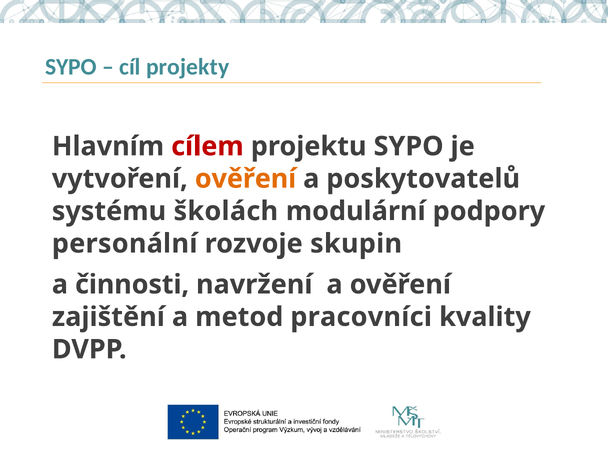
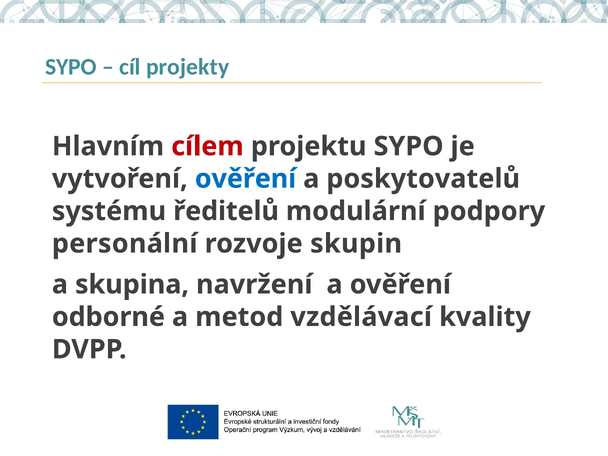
ověření colour: orange -> blue (246, 179)
školách: školách -> ředitelů (226, 211)
činnosti: činnosti -> skupina (132, 285)
zajištění: zajištění -> odborné (108, 317)
pracovníci: pracovníci -> vzdělávací (361, 317)
